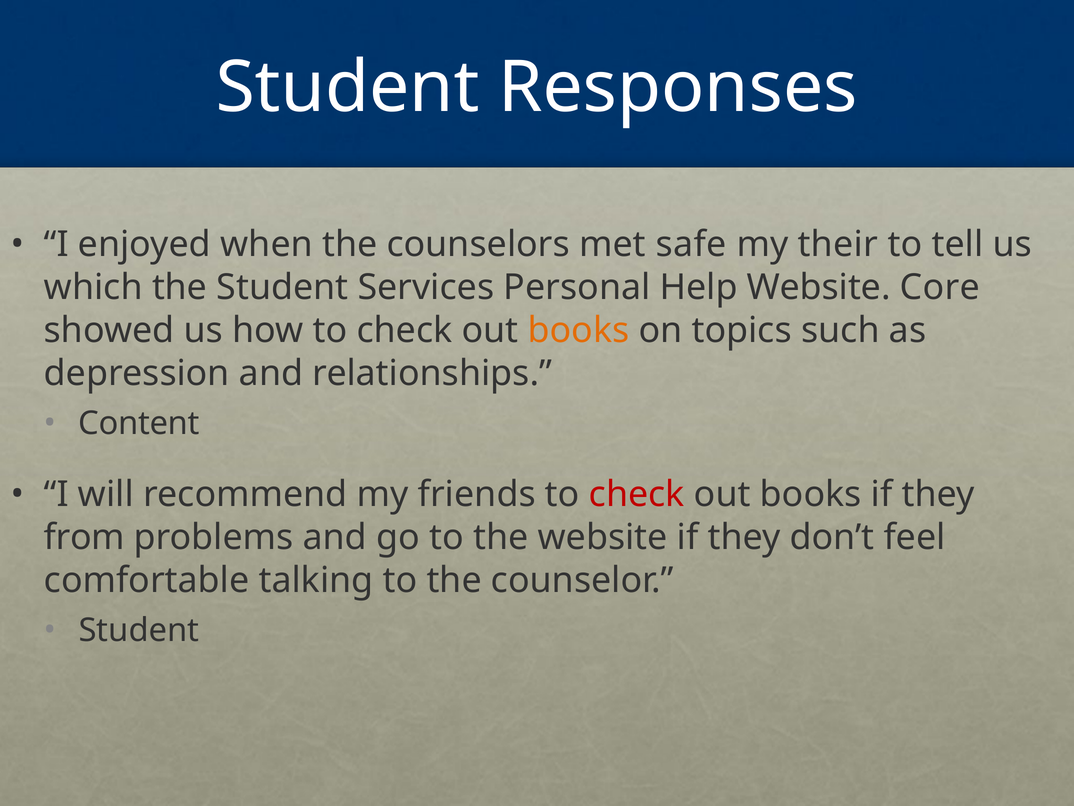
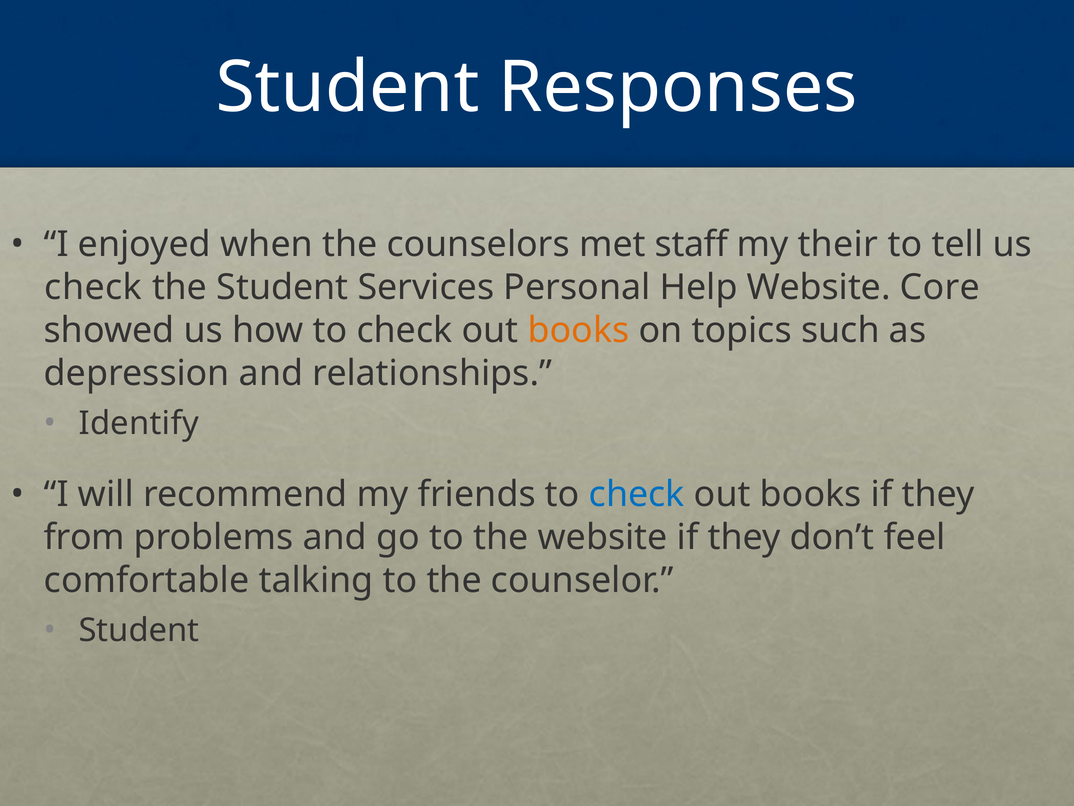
safe: safe -> staff (691, 244)
which: which -> check (93, 287)
Content: Content -> Identify (139, 423)
check colour: red -> blue (637, 494)
